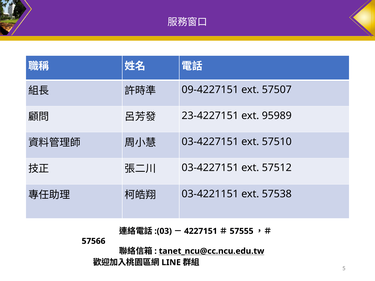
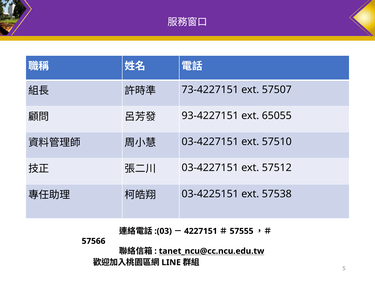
09-4227151: 09-4227151 -> 73-4227151 (210, 90)
23-4227151: 23-4227151 -> 93-4227151 (210, 116)
95989: 95989 -> 65055 (277, 116)
03-4221151: 03-4221151 -> 03-4225151 (210, 194)
